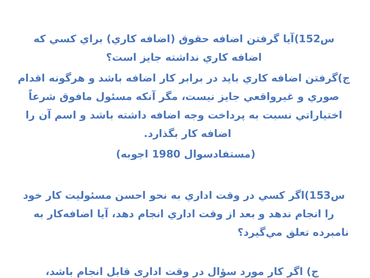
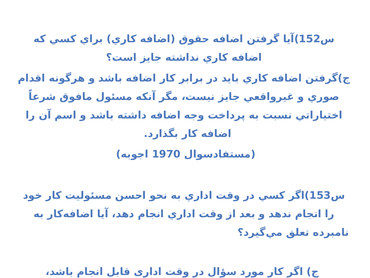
1980: 1980 -> 1970 (166, 154)
